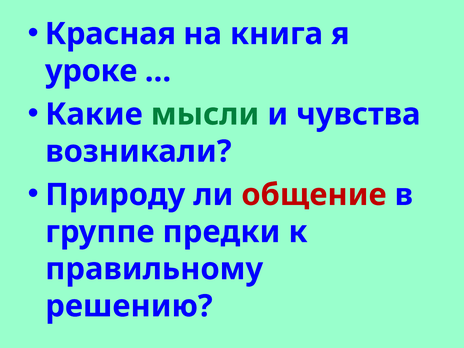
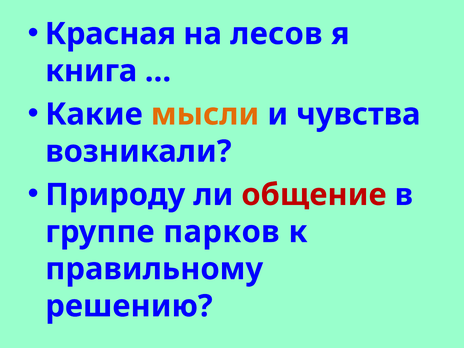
книга: книга -> лесов (276, 34)
уроке: уроке -> книга (91, 71)
мысли colour: green -> orange (205, 114)
предки: предки -> парков (221, 232)
